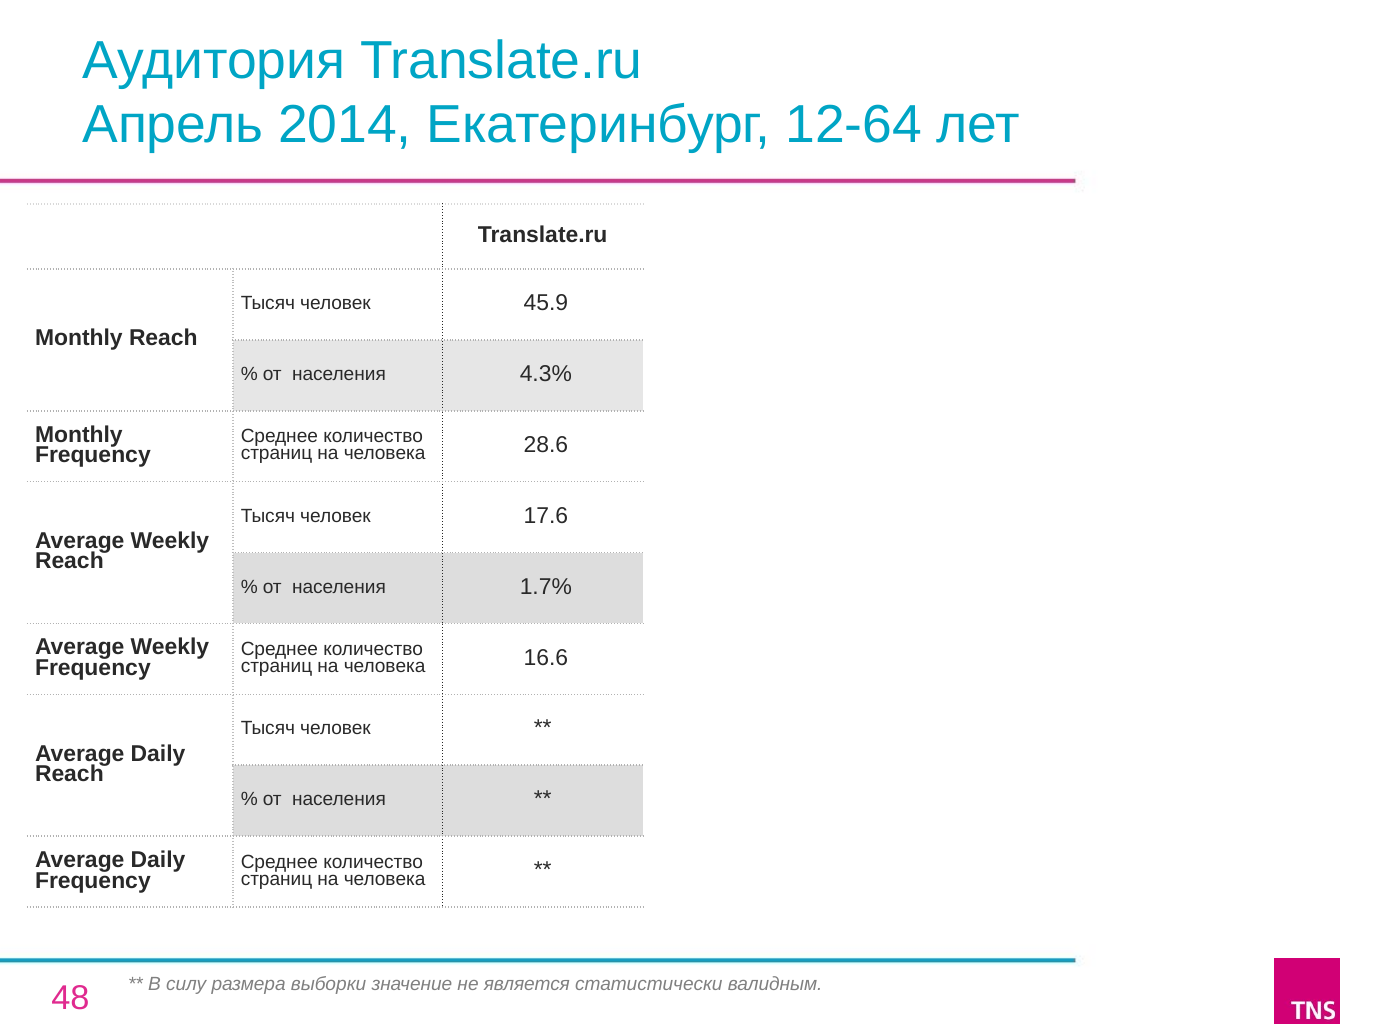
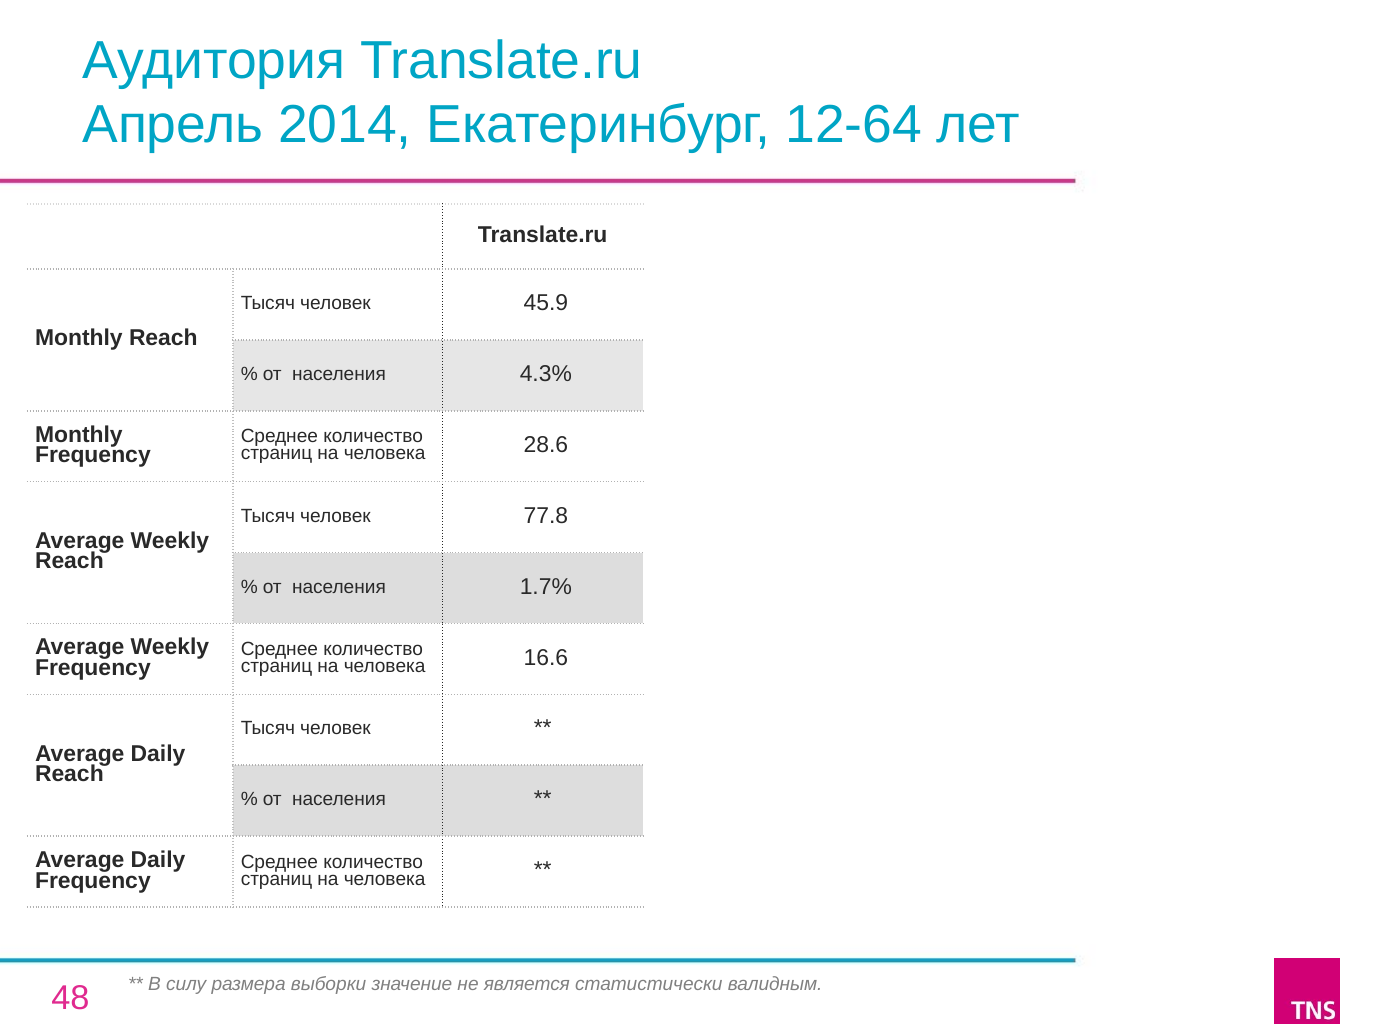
17.6: 17.6 -> 77.8 (546, 516)
